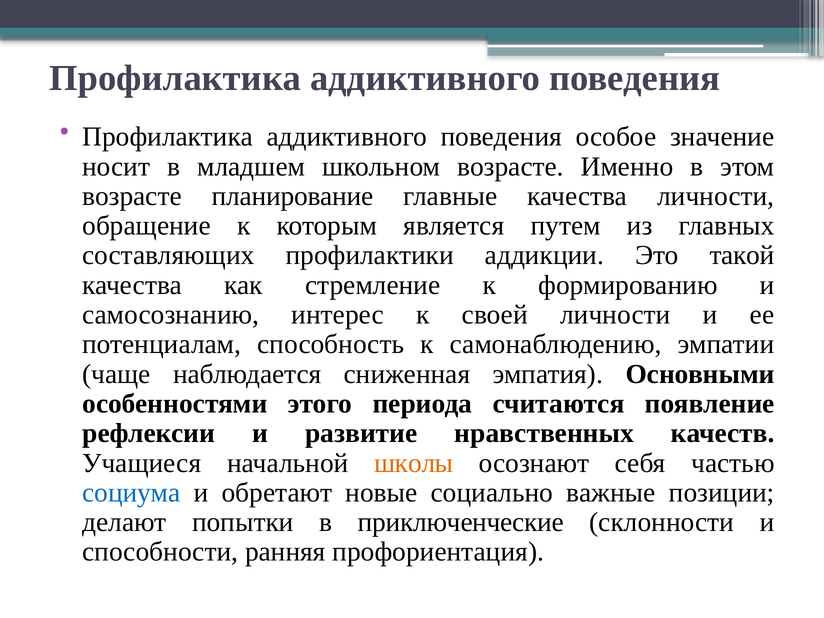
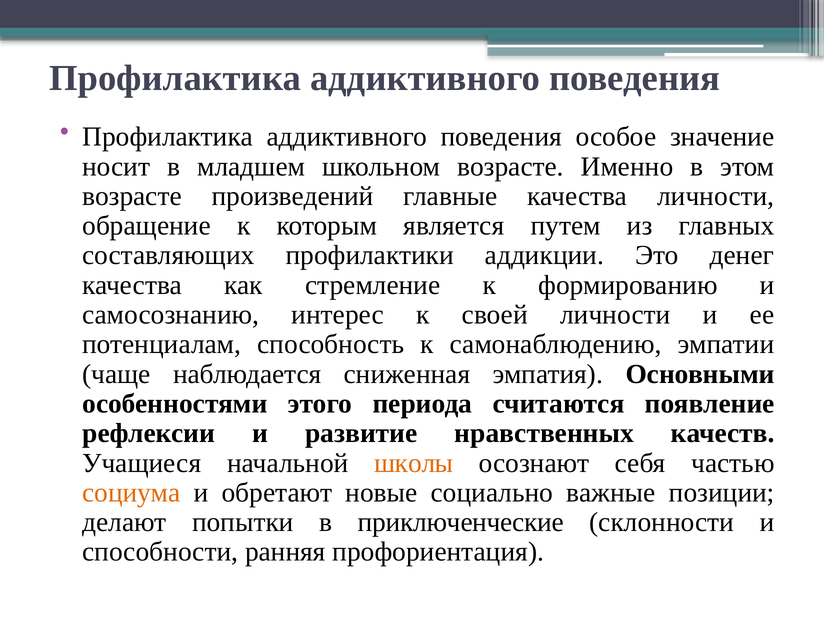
планирование: планирование -> произведений (293, 196)
такой: такой -> денег (742, 255)
социума colour: blue -> orange (131, 493)
